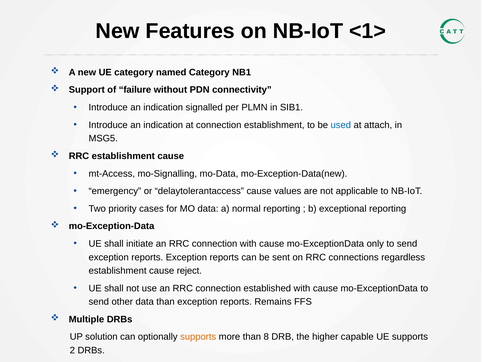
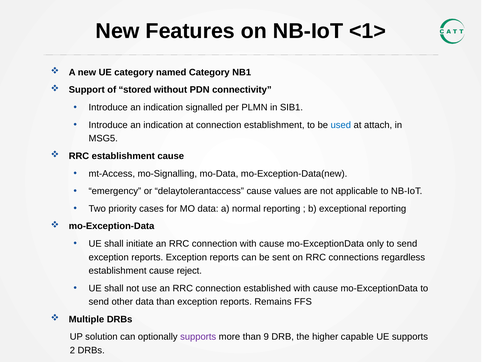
failure: failure -> stored (135, 90)
supports colour: orange -> purple (198, 336)
8: 8 -> 9 (266, 336)
